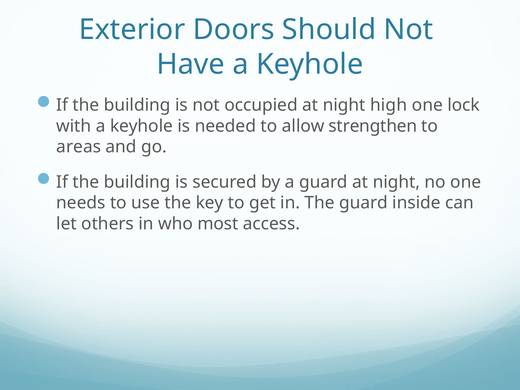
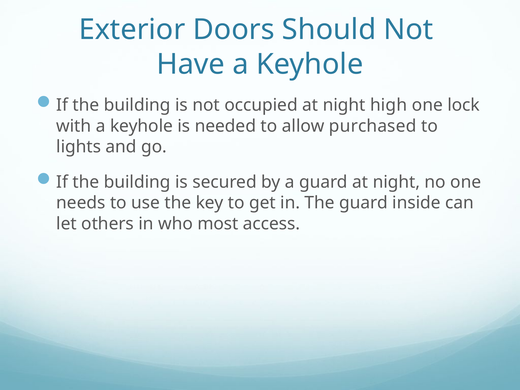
strengthen: strengthen -> purchased (373, 126)
areas: areas -> lights (79, 147)
